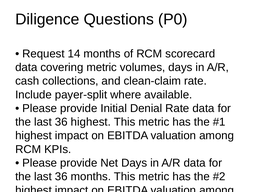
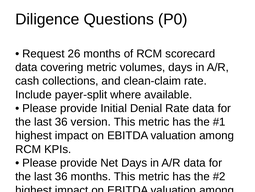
14: 14 -> 26 (74, 53)
36 highest: highest -> version (91, 121)
